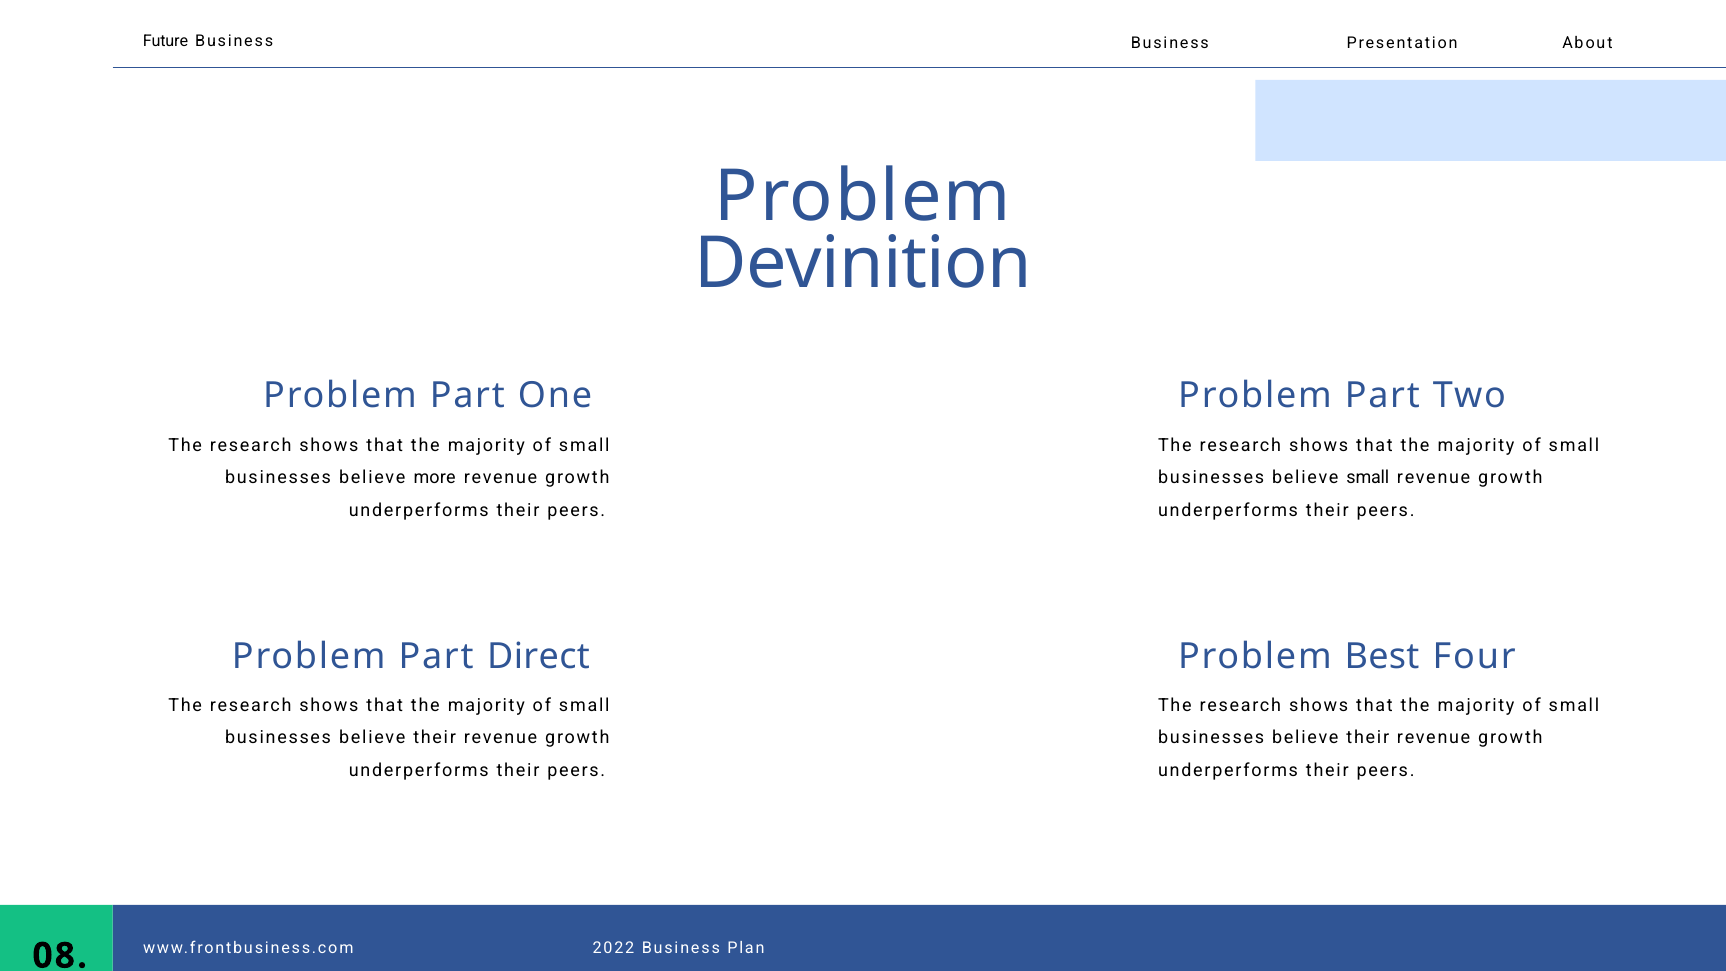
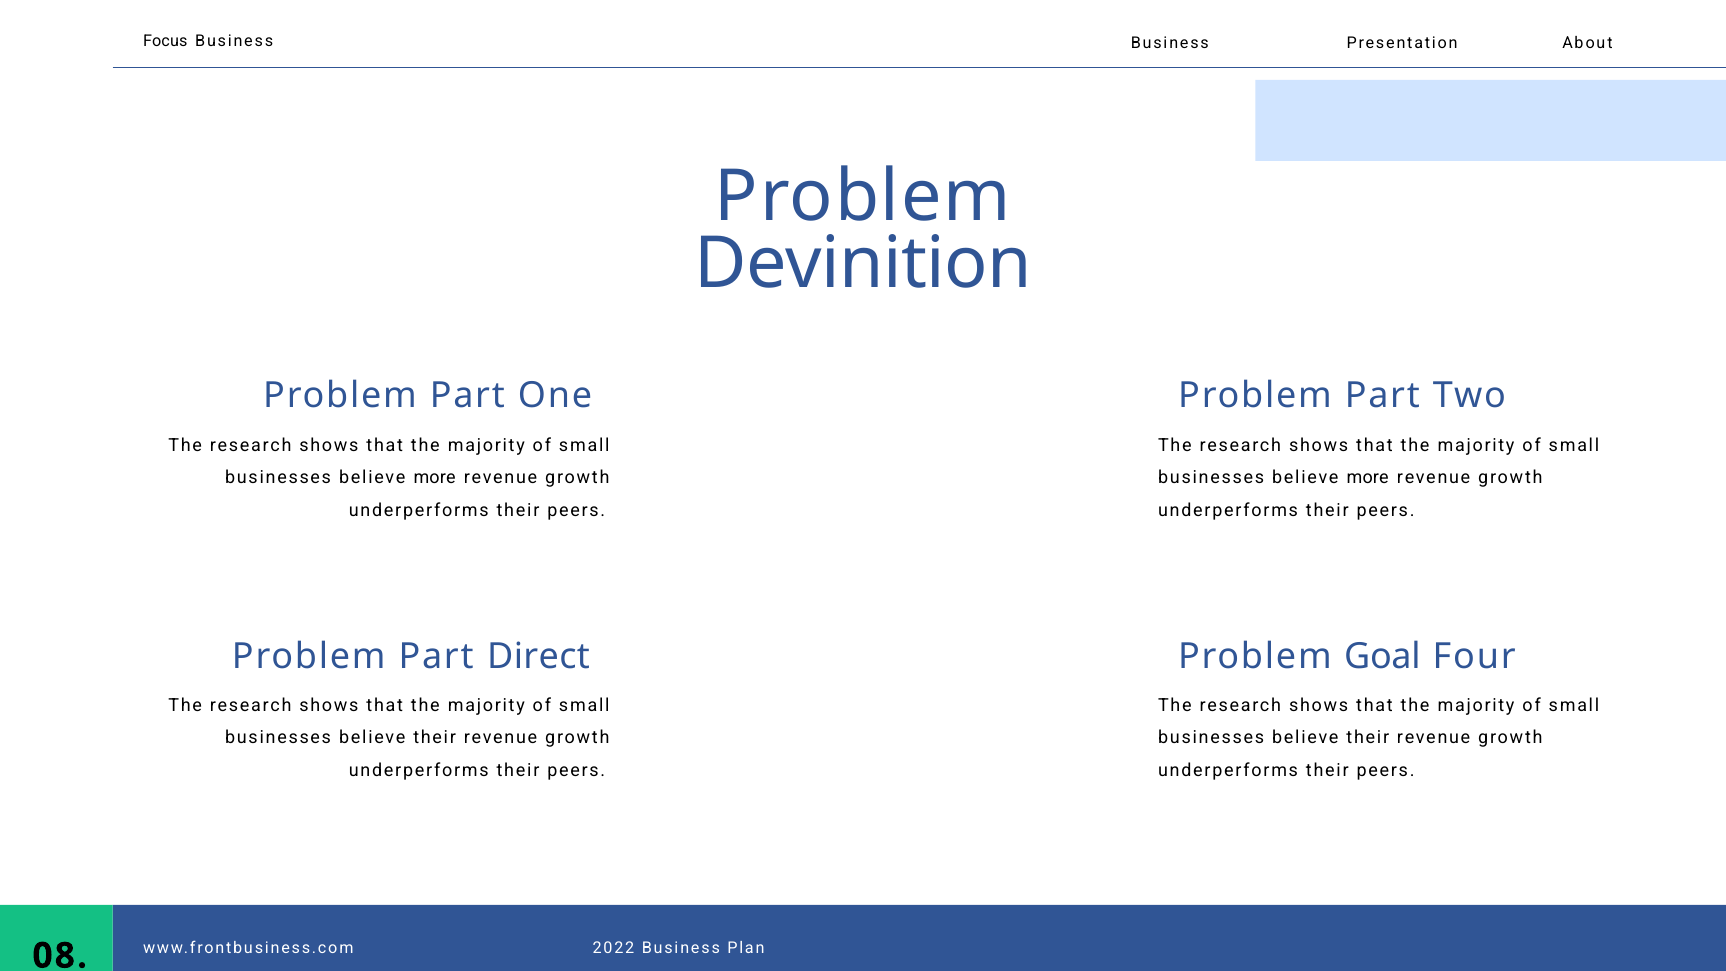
Future: Future -> Focus (165, 41)
small: small -> more (1368, 478)
Best: Best -> Goal (1382, 656)
